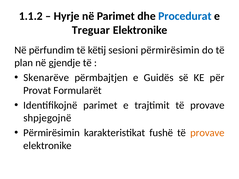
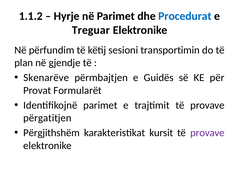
sesioni përmirësimin: përmirësimin -> transportimin (170, 50)
shpjegojnë: shpjegojnë -> përgatitjen (47, 118)
Përmirësimin: Përmirësimin -> Përgjithshëm (52, 133)
fushë: fushë -> kursit (161, 133)
provave colour: orange -> purple (207, 133)
